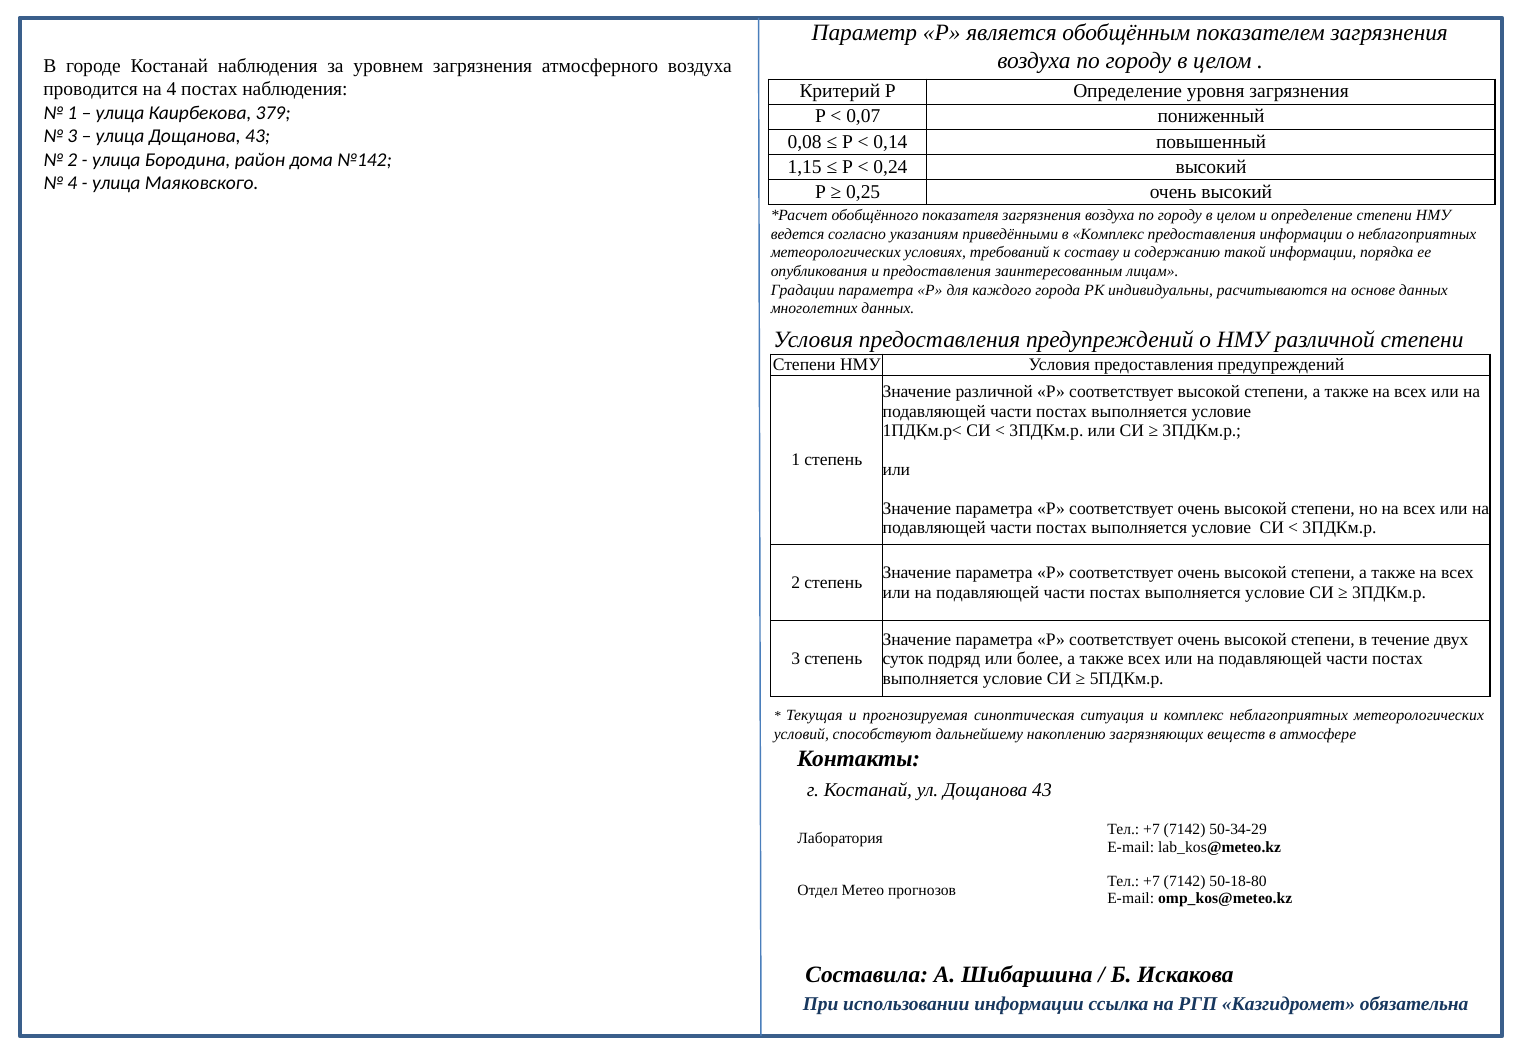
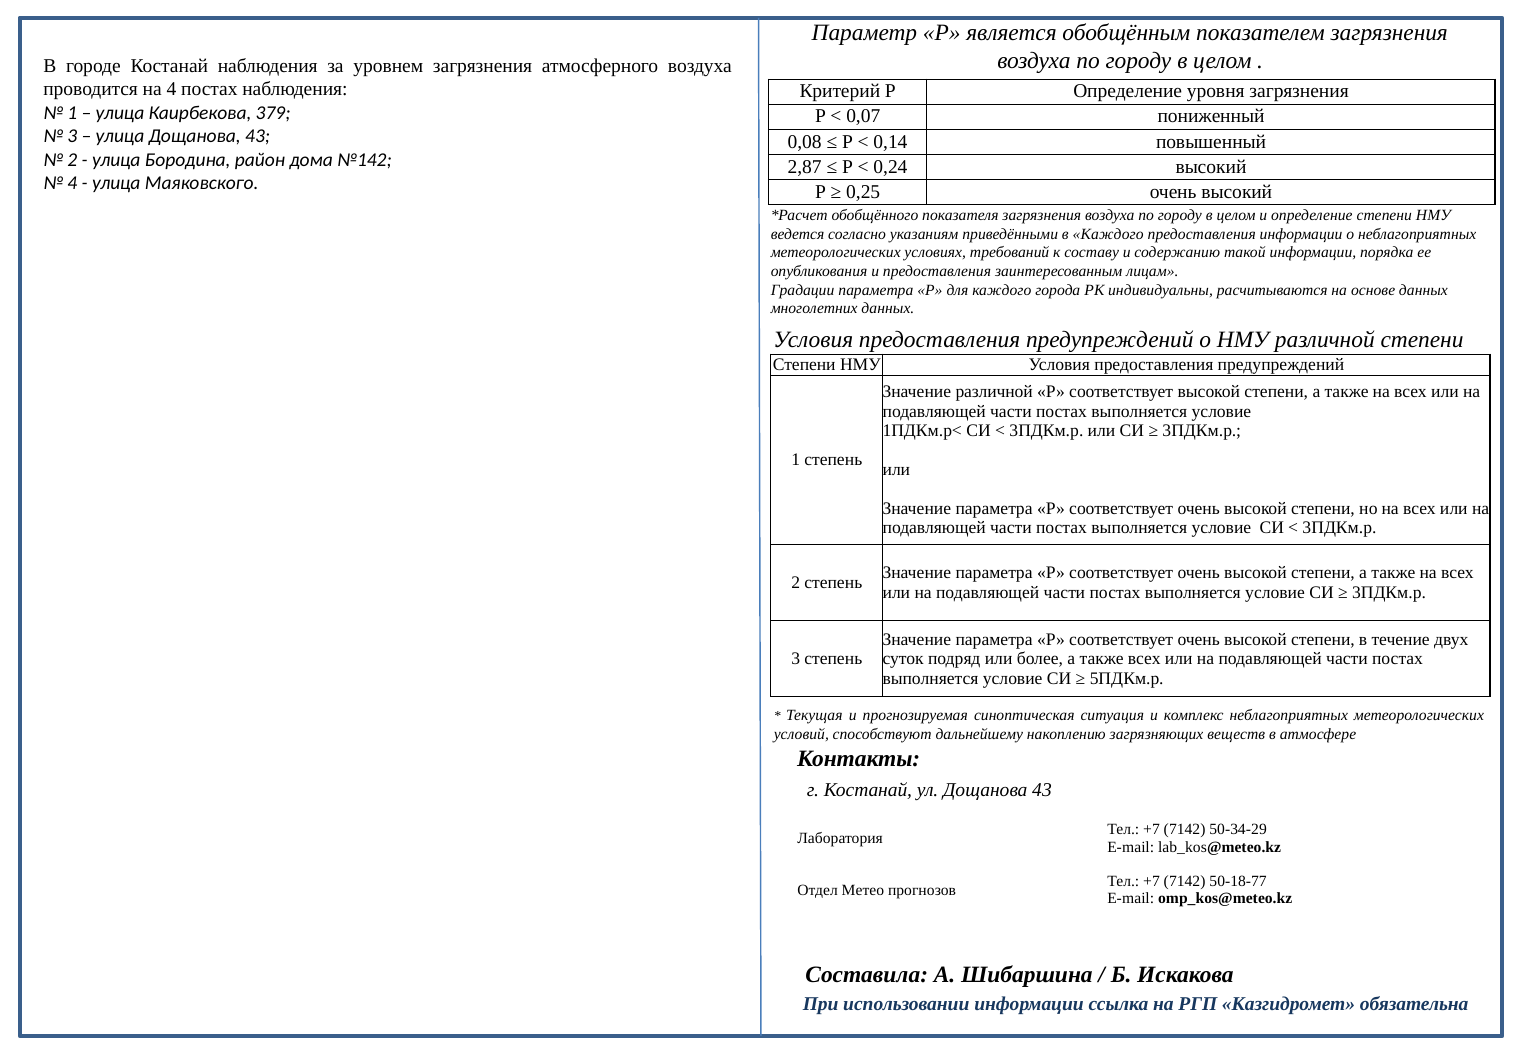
1,15: 1,15 -> 2,87 (805, 167)
в Комплекс: Комплекс -> Каждого (1108, 234)
50-18-80: 50-18-80 -> 50-18-77 (1238, 881)
